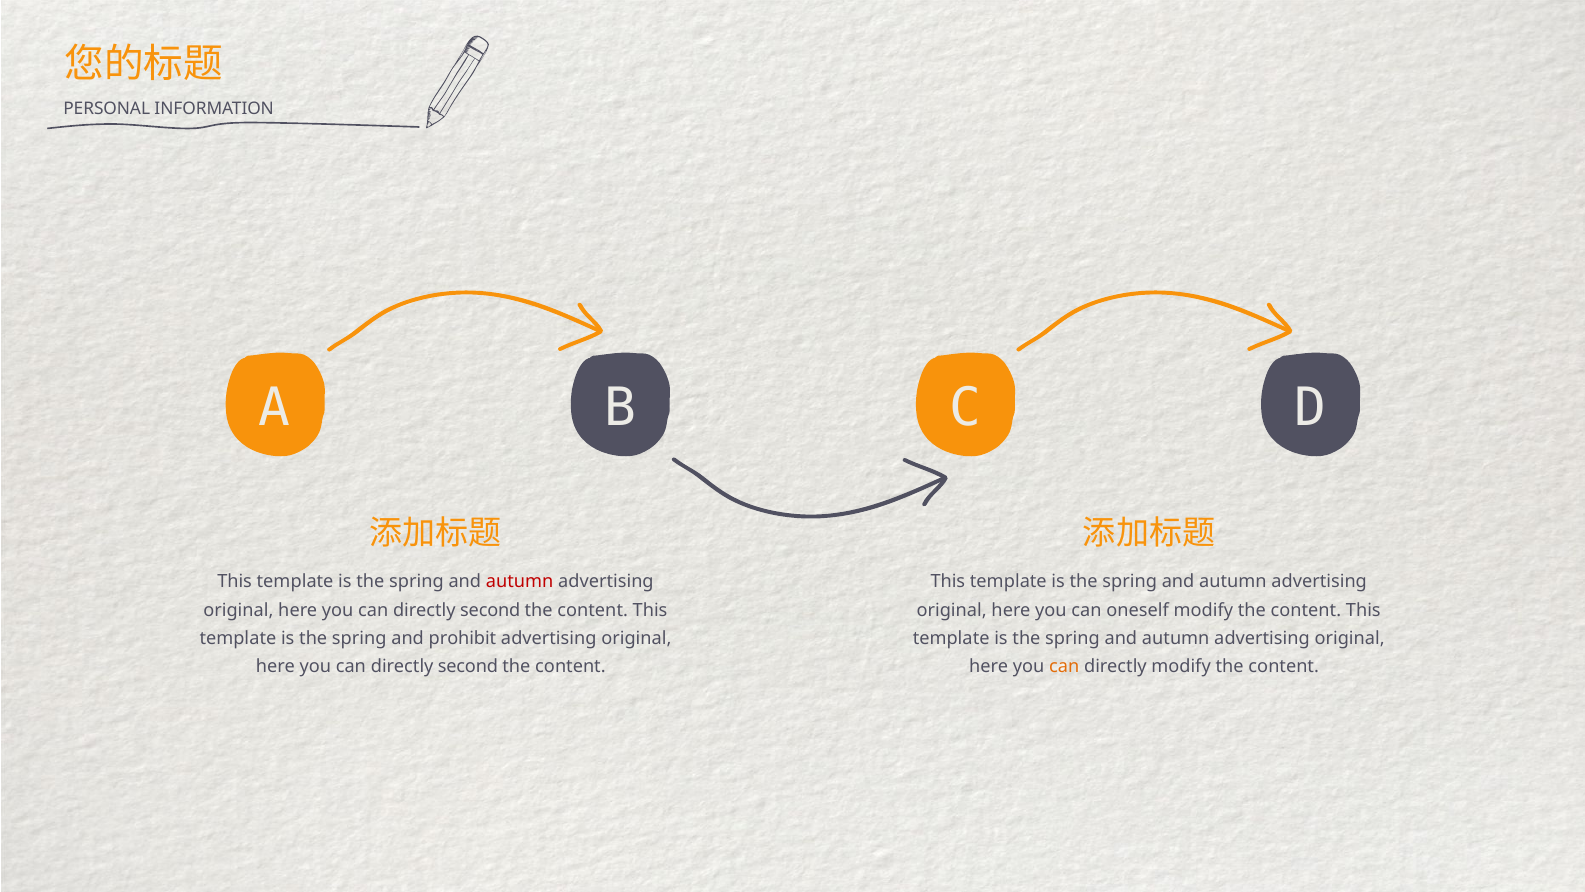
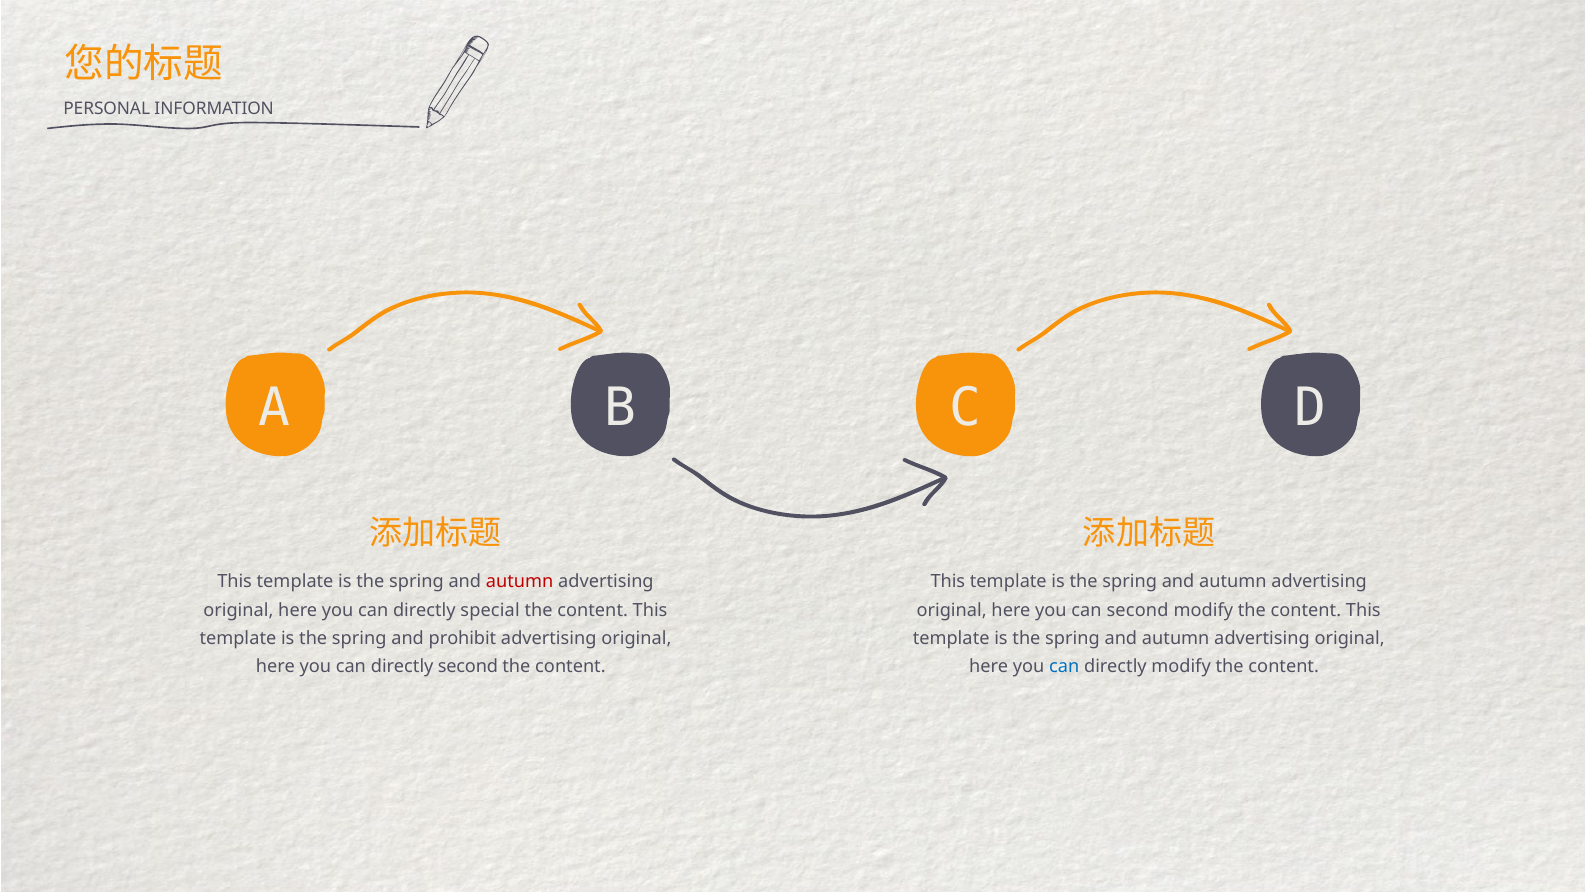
second: second -> special (490, 610)
can oneself: oneself -> second (1138, 610)
can colour: orange -> blue (1064, 667)
